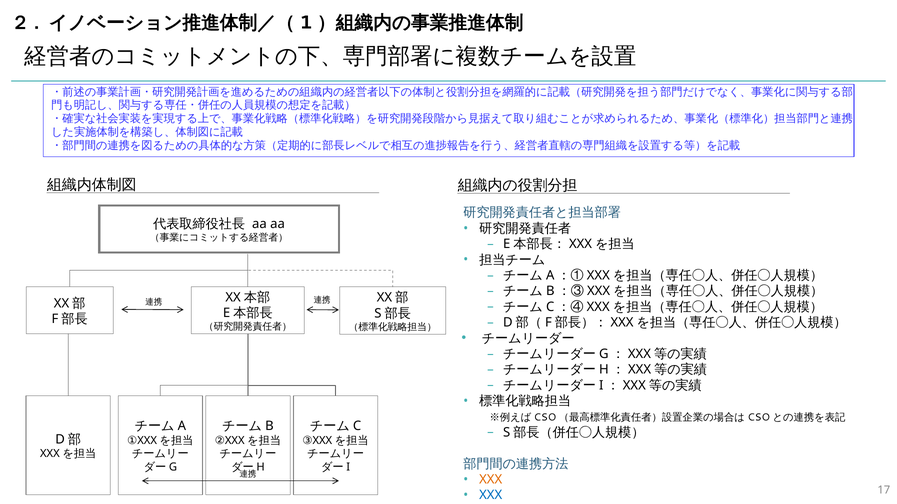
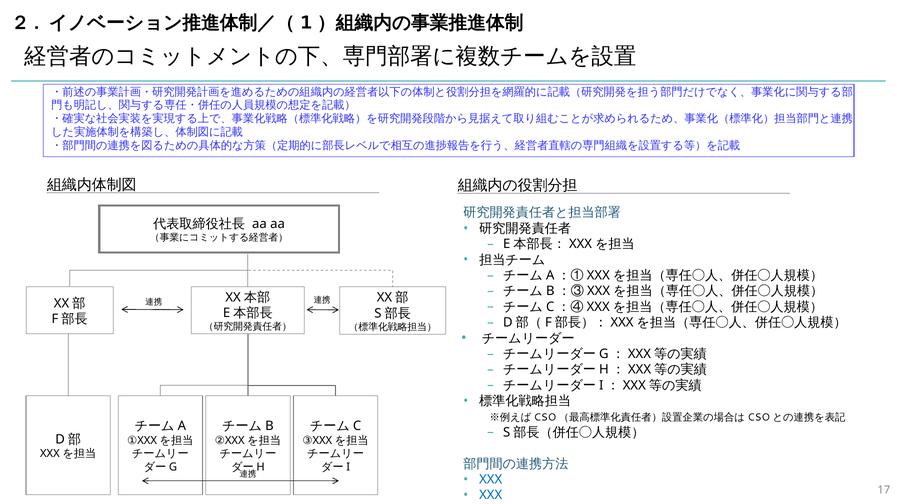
XXX colour: orange -> blue (491, 480)
